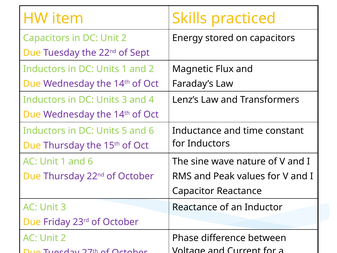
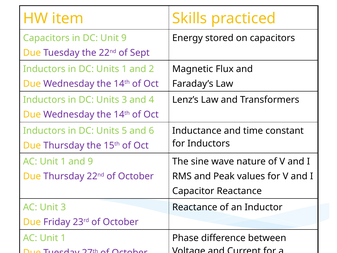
DC Unit 2: 2 -> 9 (124, 38)
1 and 6: 6 -> 9 (90, 161)
2: 2 -> 1 (63, 238)
